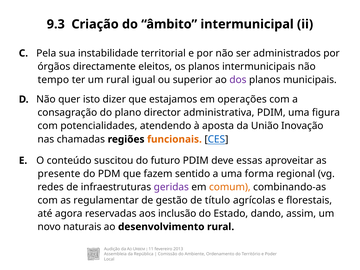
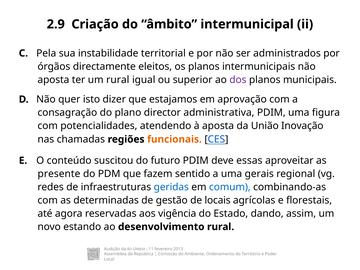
9.3: 9.3 -> 2.9 (56, 24)
tempo: tempo -> aposta (53, 80)
operações: operações -> aprovação (242, 99)
forma: forma -> gerais (259, 174)
geridas colour: purple -> blue (171, 187)
comum colour: orange -> blue (230, 187)
regulamentar: regulamentar -> determinadas (106, 200)
título: título -> locais (218, 200)
inclusão: inclusão -> vigência (177, 214)
naturais: naturais -> estando (82, 227)
